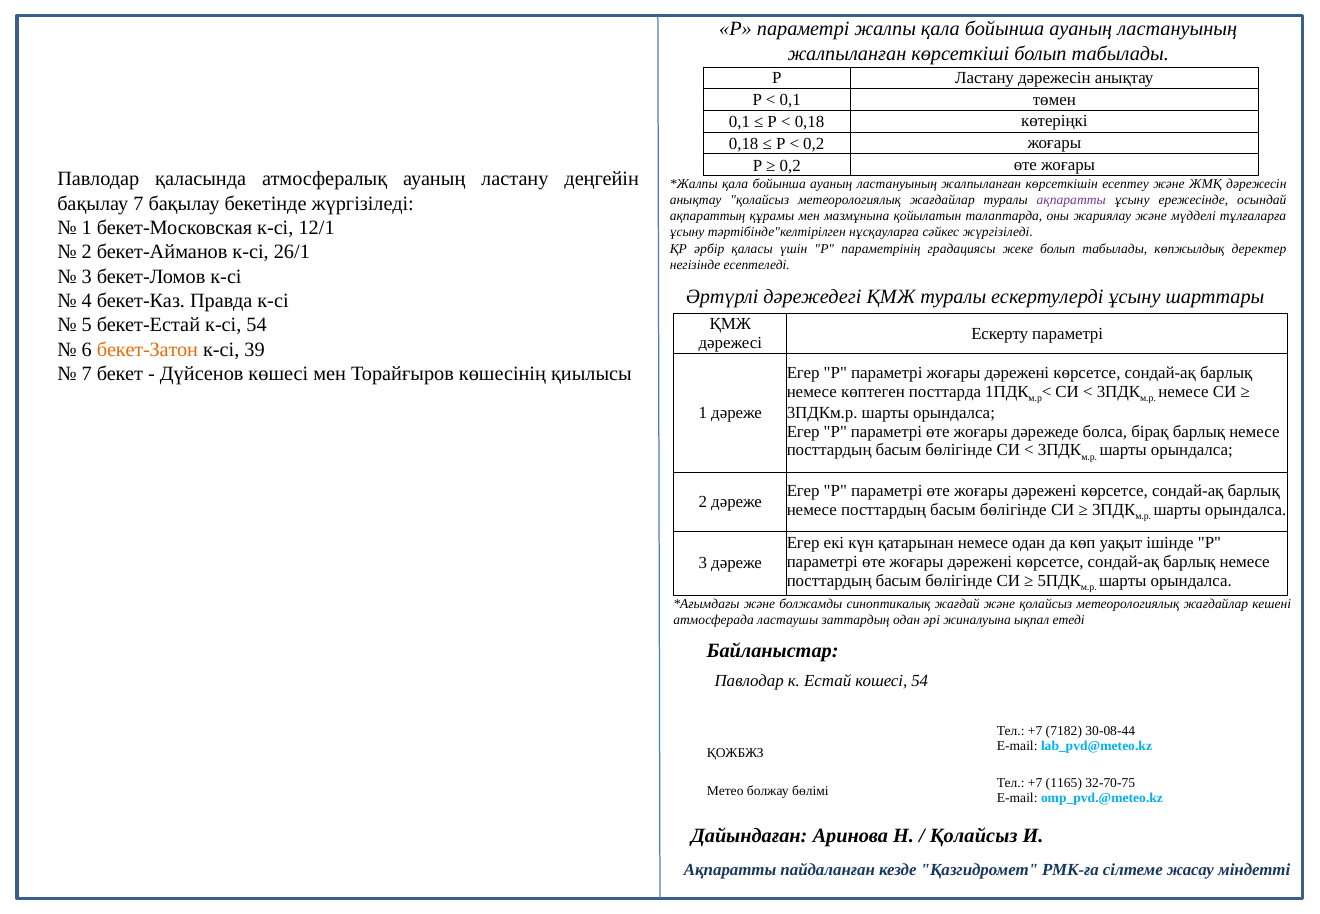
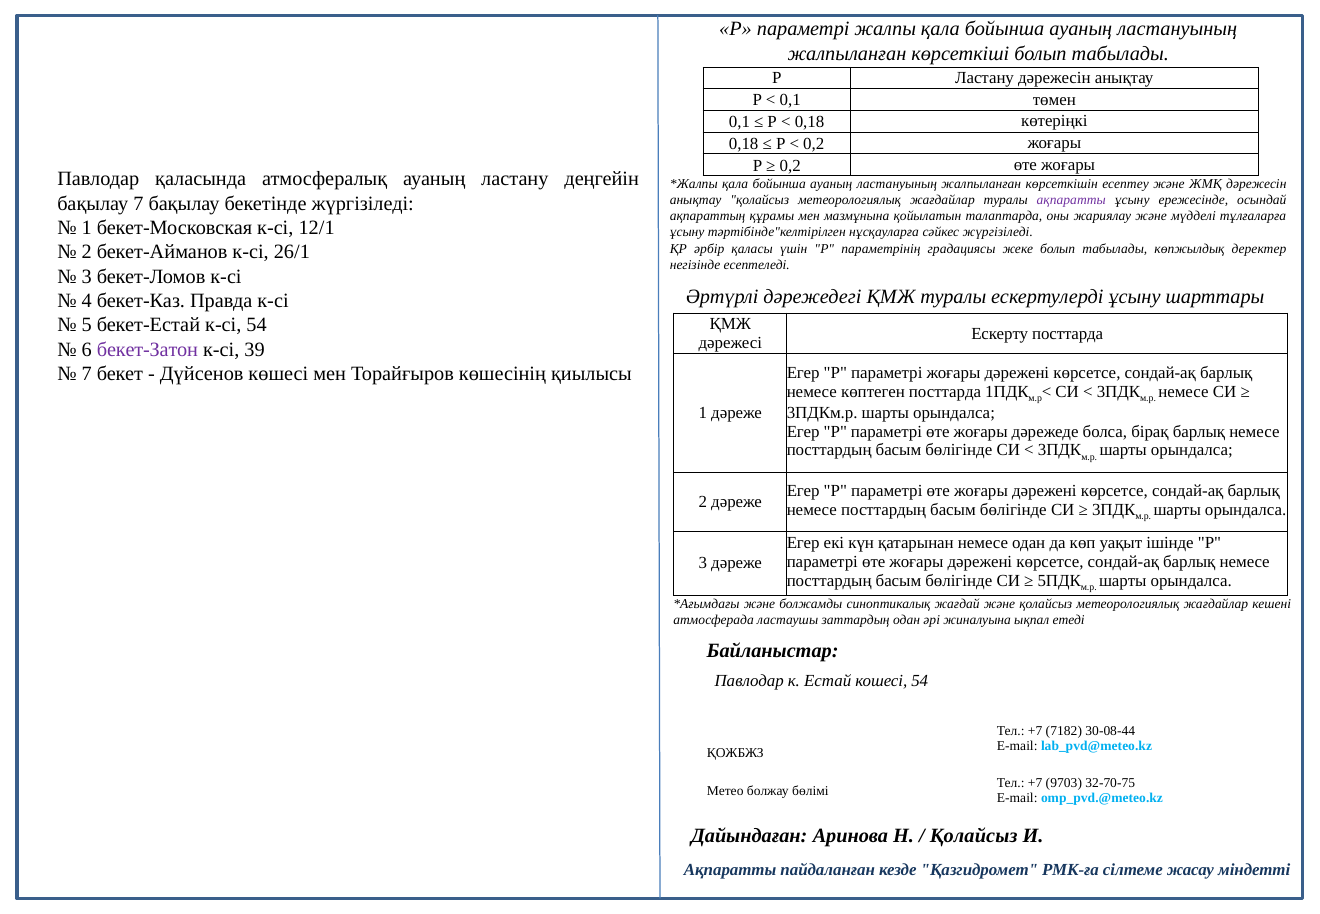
Ескерту параметрі: параметрі -> посттарда (1068, 333)
бекет-Затон colour: orange -> purple (147, 350)
1165: 1165 -> 9703 (1064, 783)
